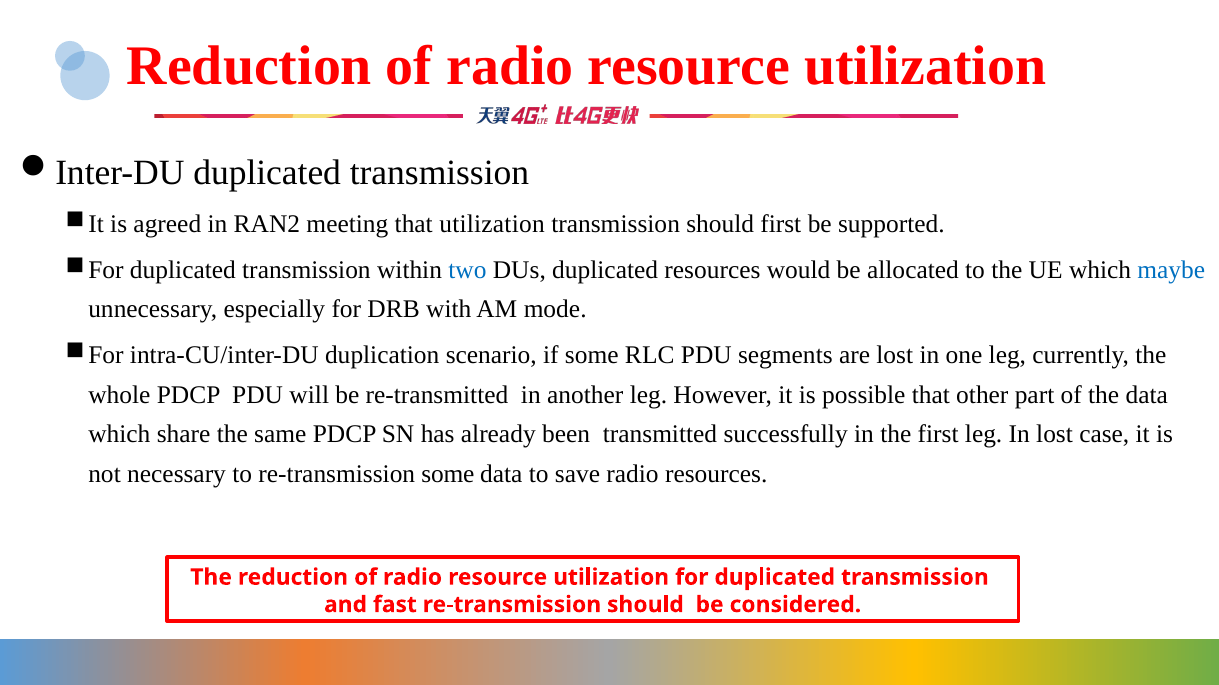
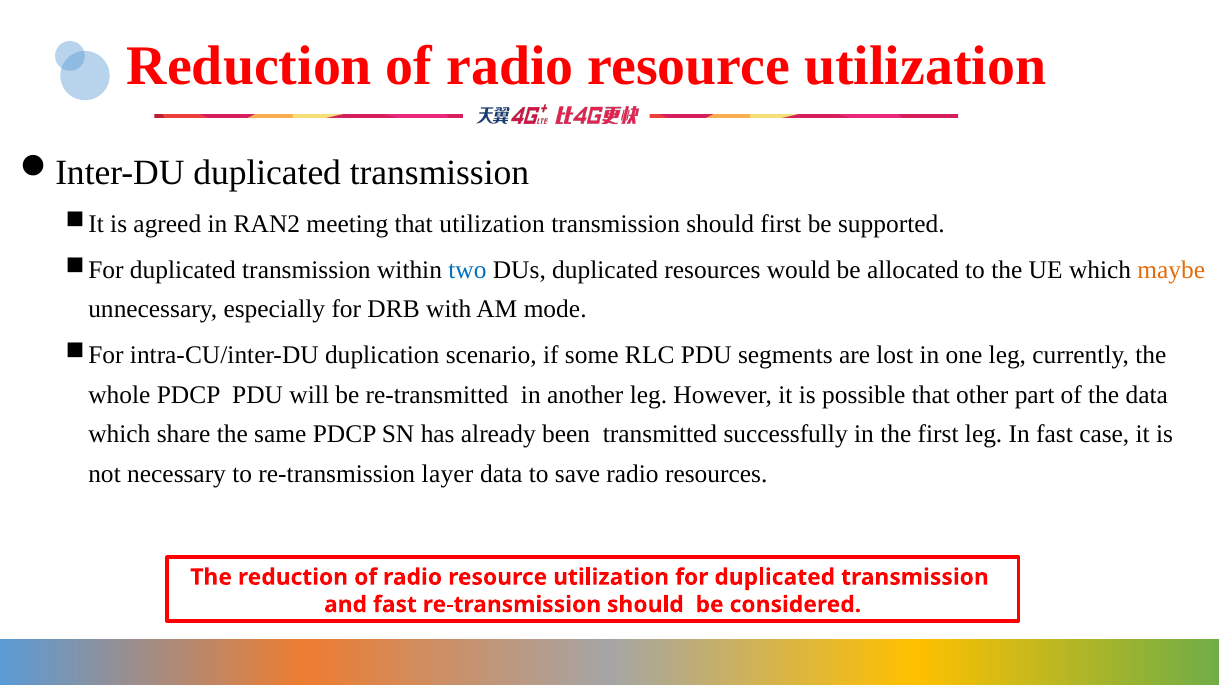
maybe colour: blue -> orange (1171, 270)
In lost: lost -> fast (1055, 435)
re-transmission some: some -> layer (448, 475)
